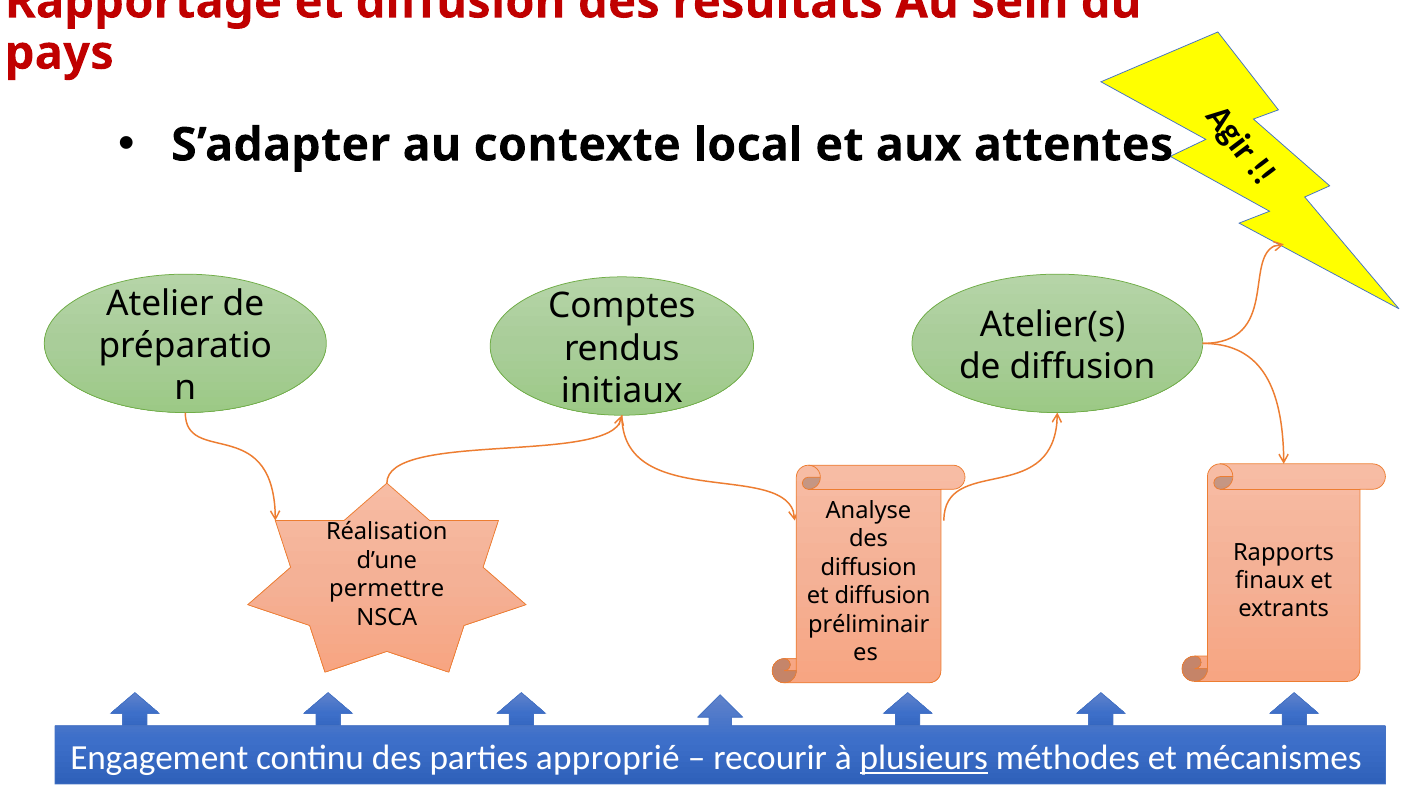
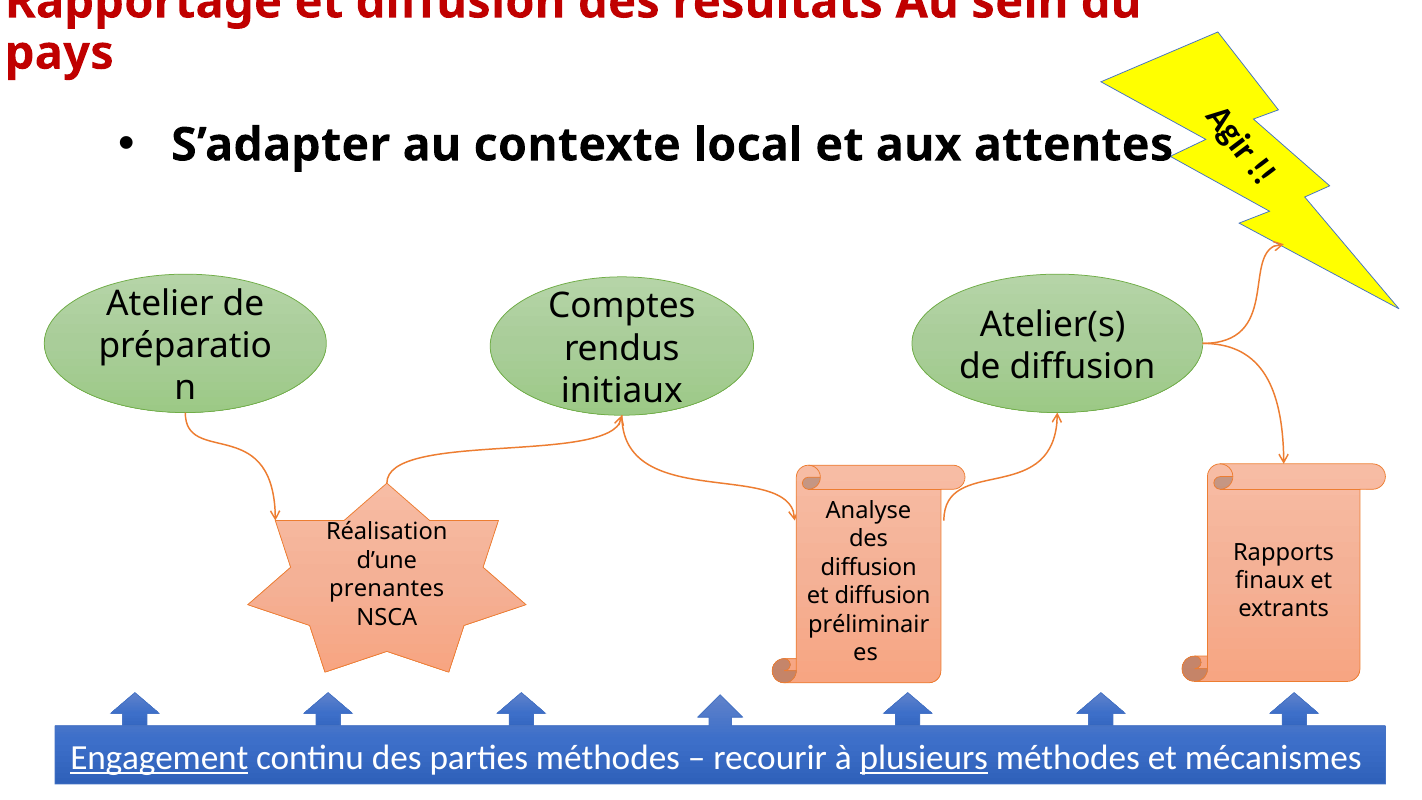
permettre: permettre -> prenantes (387, 589)
Engagement underline: none -> present (159, 757)
parties approprié: approprié -> méthodes (608, 757)
